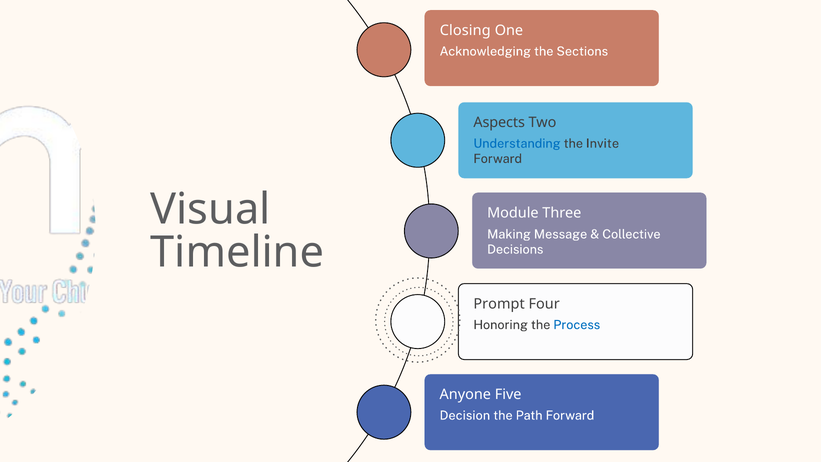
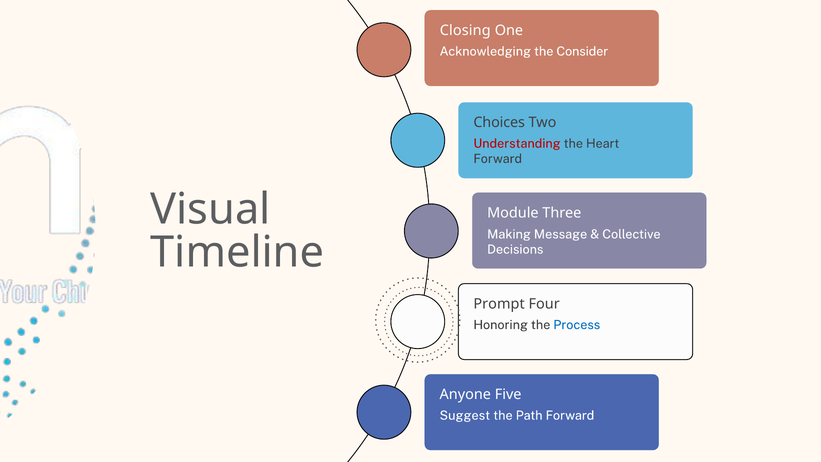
Sections: Sections -> Consider (582, 51)
Aspects: Aspects -> Choices (499, 122)
Understanding colour: blue -> red (517, 144)
Invite: Invite -> Heart (603, 144)
Decision: Decision -> Suggest (465, 415)
